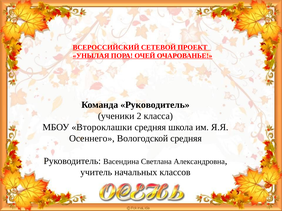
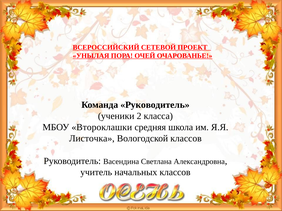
Осеннего: Осеннего -> Листочка (92, 139)
Вологодской средняя: средняя -> классов (186, 139)
